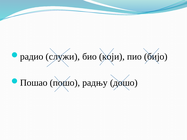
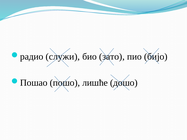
који: који -> зато (112, 57)
радњу: радњу -> лишће (95, 83)
